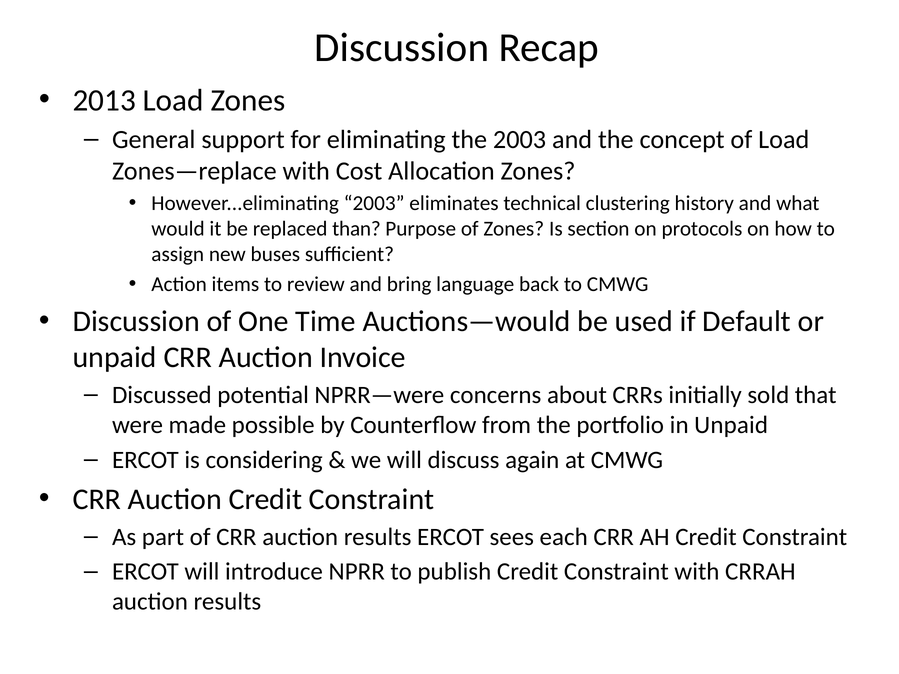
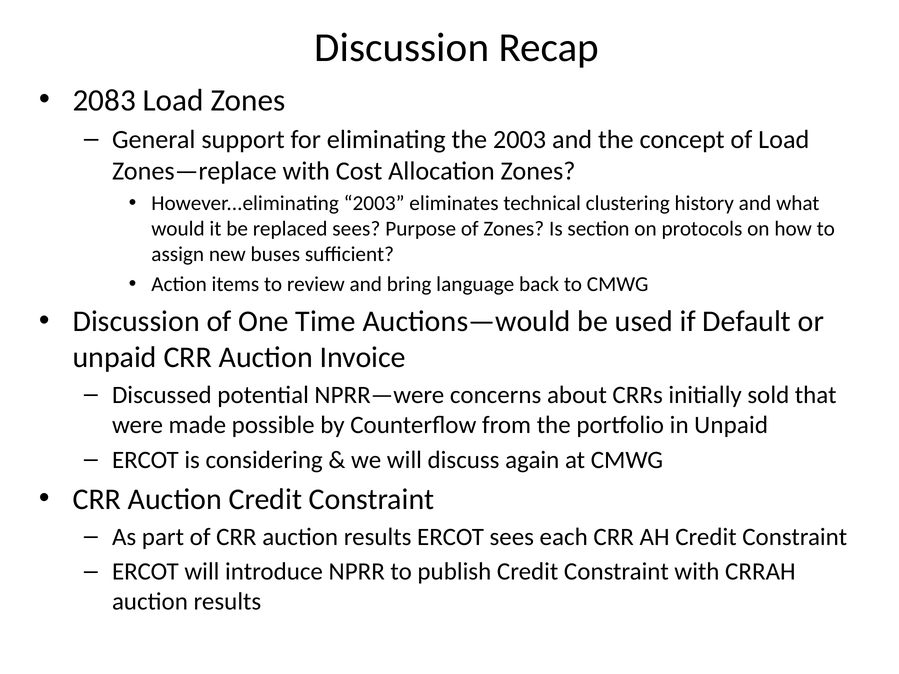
2013: 2013 -> 2083 (104, 100)
replaced than: than -> sees (356, 229)
